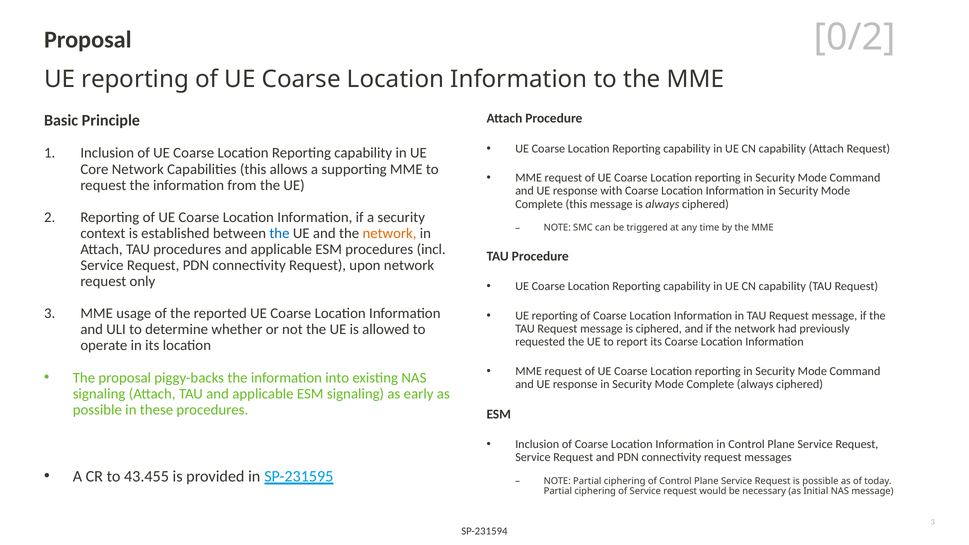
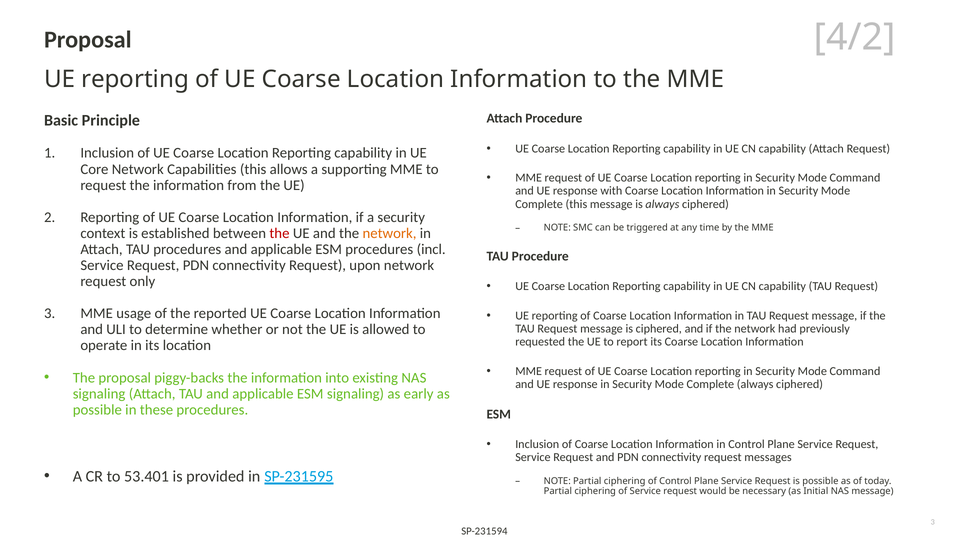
0/2: 0/2 -> 4/2 (855, 37)
the colour: blue -> red (279, 233)
43.455: 43.455 -> 53.401 (146, 477)
